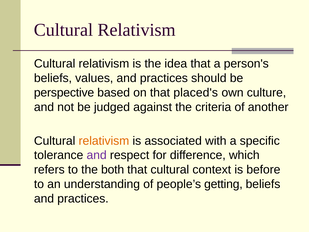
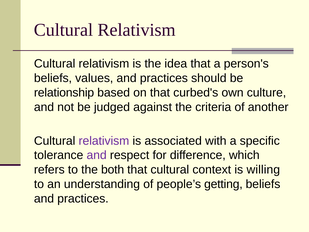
perspective: perspective -> relationship (64, 93)
placed's: placed's -> curbed's (196, 93)
relativism colour: orange -> purple (104, 141)
before: before -> willing (263, 169)
